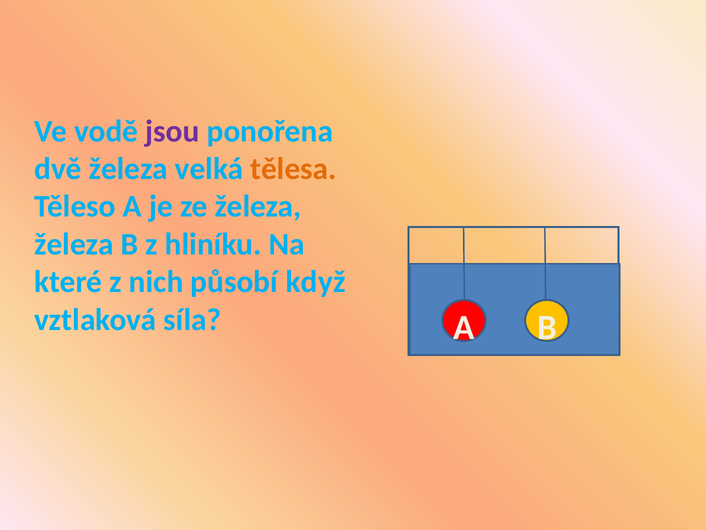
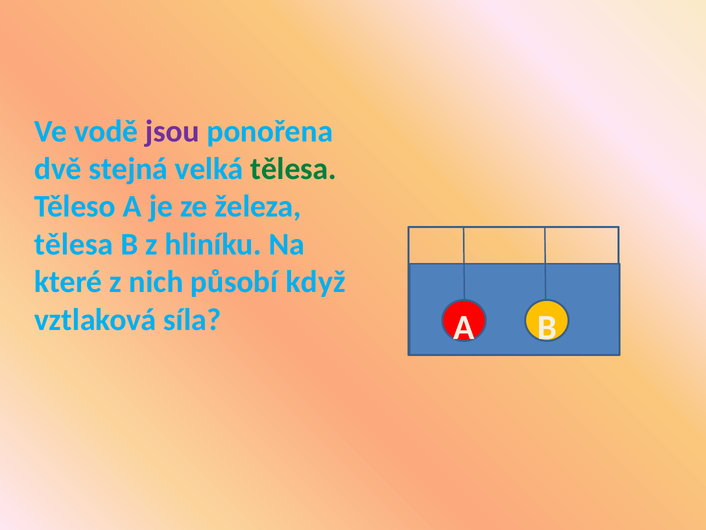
dvě železa: železa -> stejná (128, 169)
tělesa colour: orange -> green (293, 169)
železa: železa -> tělesa (74, 244)
